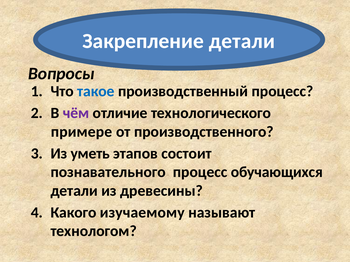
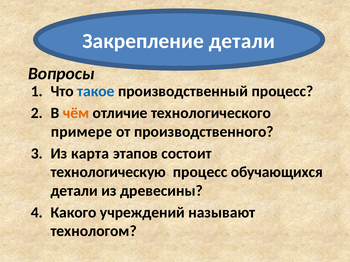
чём colour: purple -> orange (76, 113)
уметь: уметь -> карта (90, 154)
познавательного: познавательного -> технологическую (108, 172)
изучаемому: изучаемому -> учреждений (142, 213)
